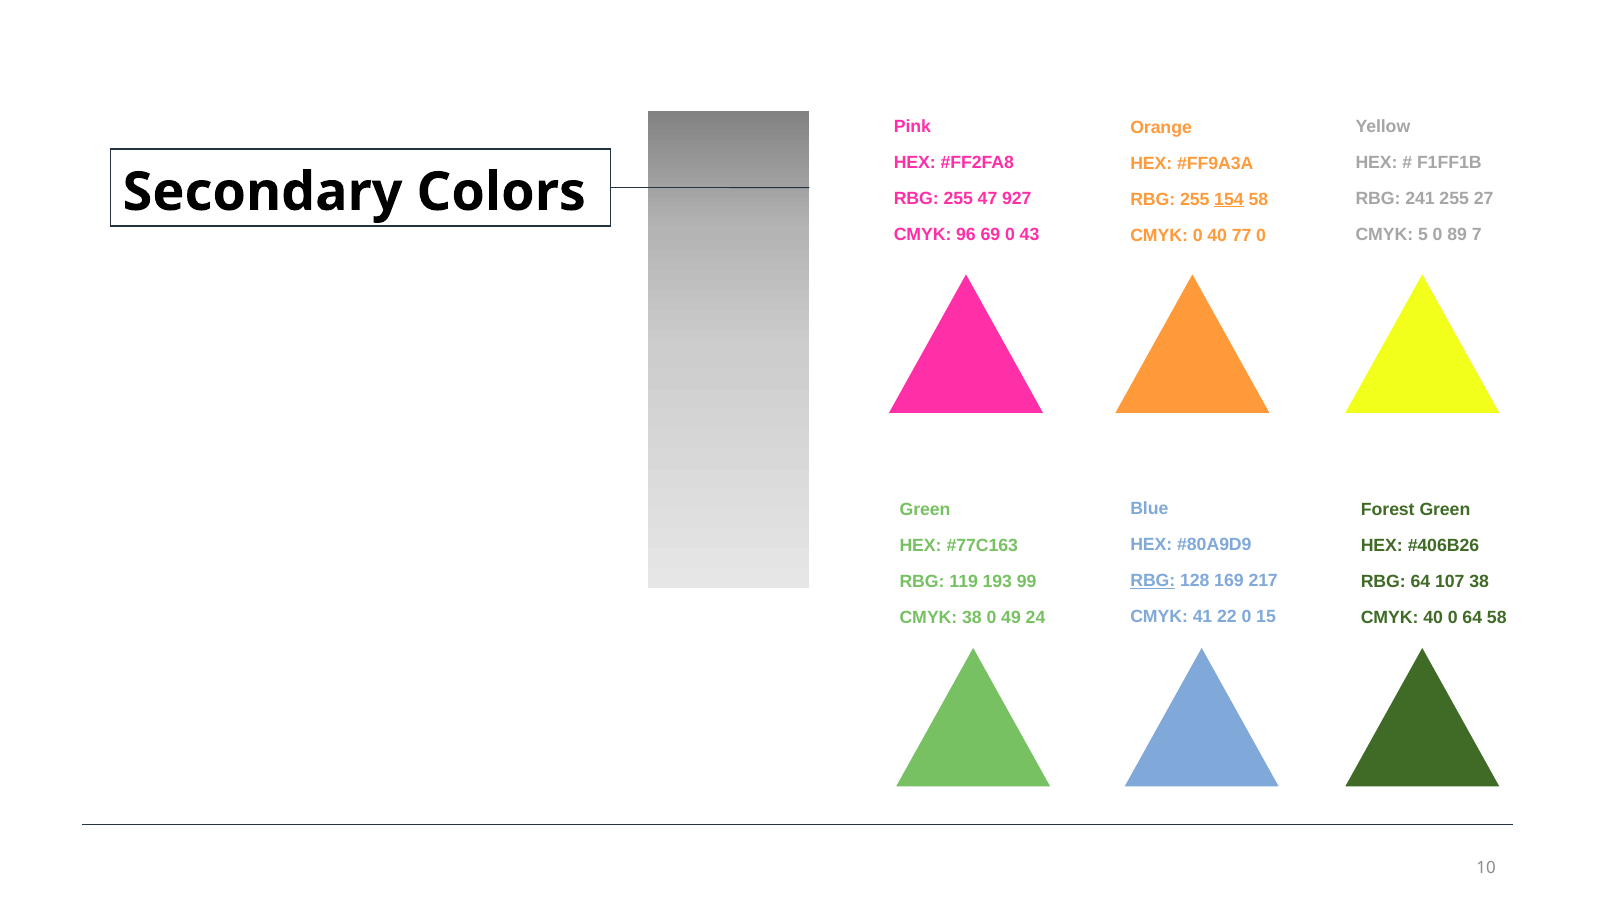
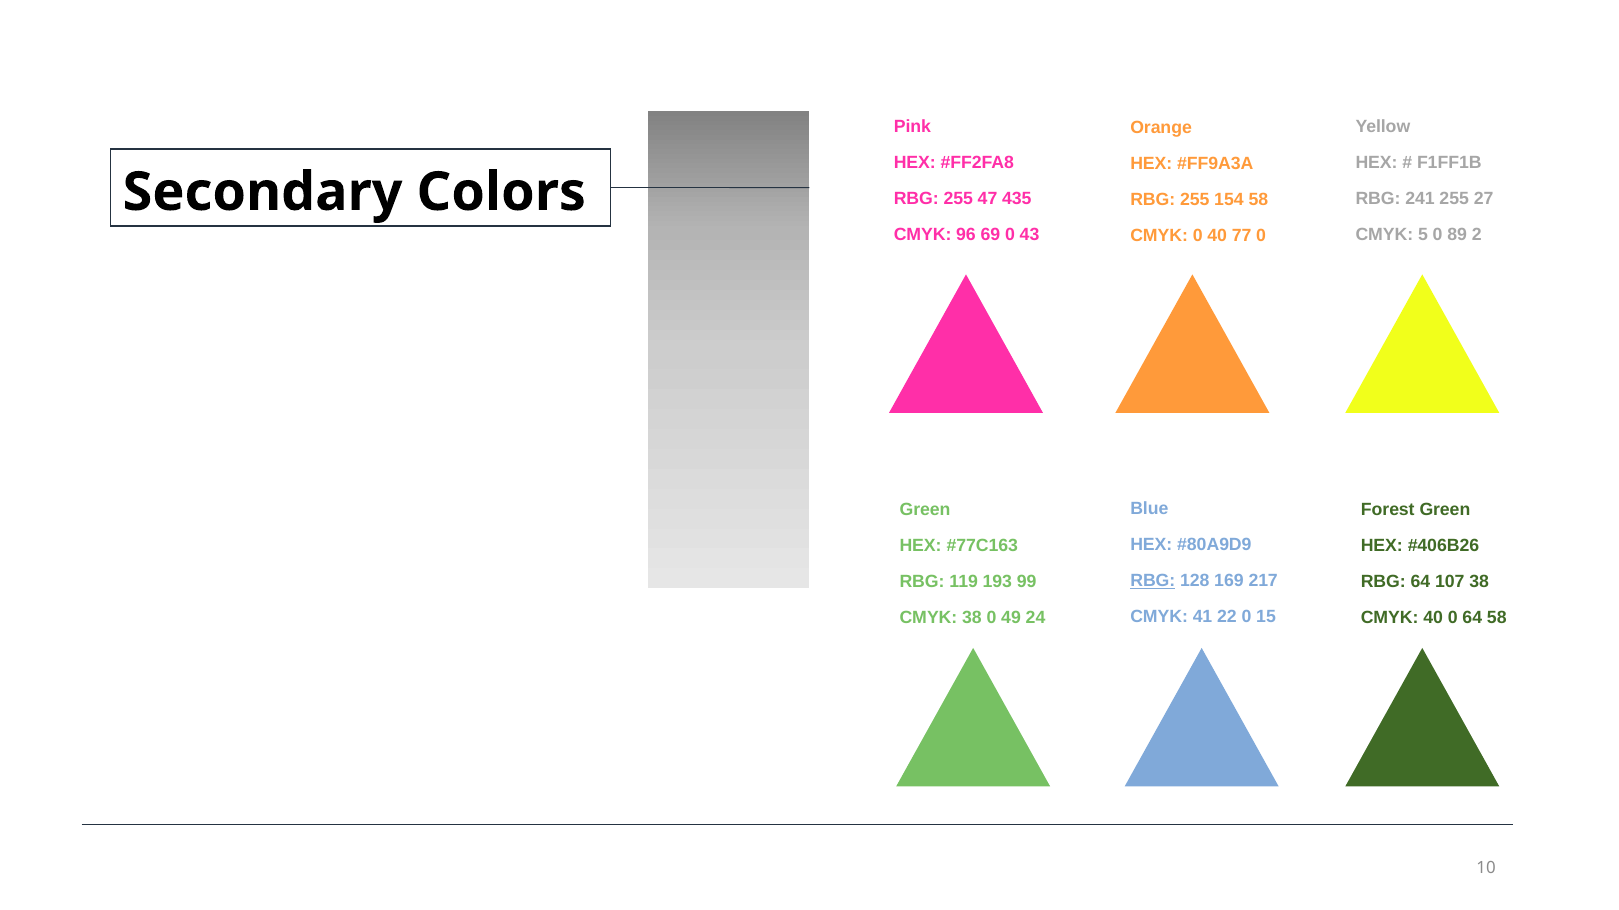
927: 927 -> 435 (1017, 199)
154 underline: present -> none (1229, 199)
7: 7 -> 2 (1477, 235)
